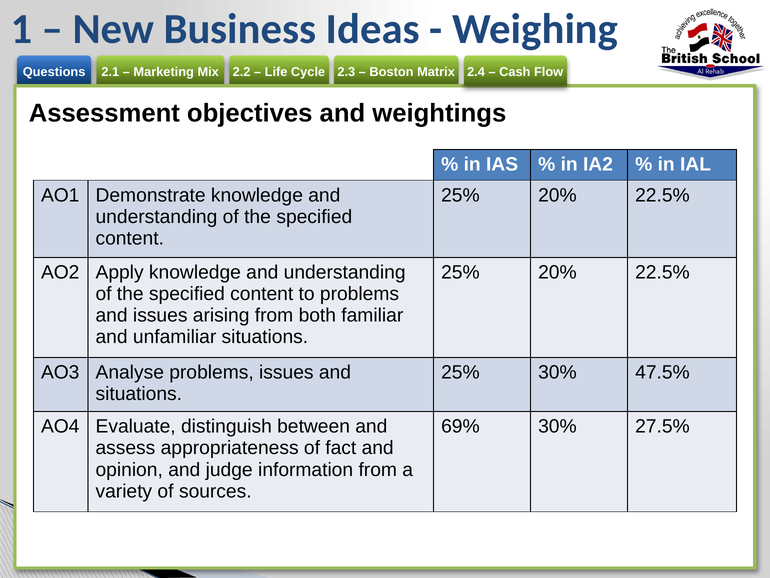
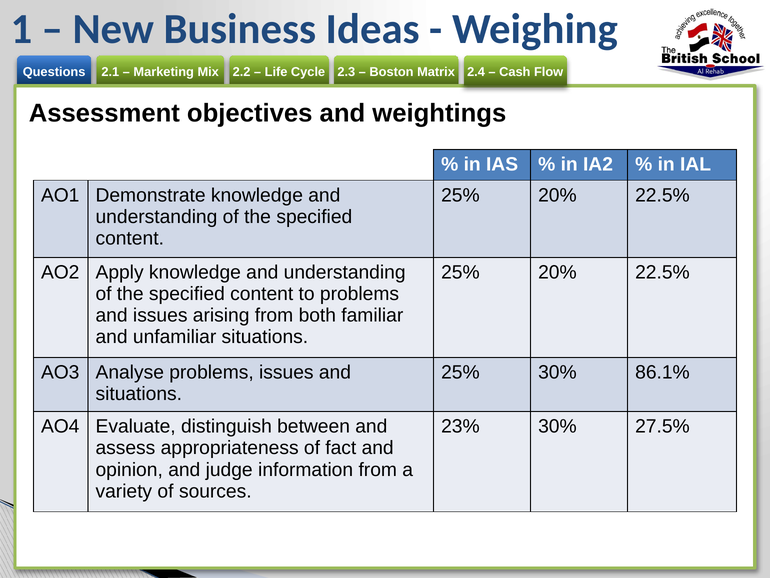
47.5%: 47.5% -> 86.1% (662, 372)
69%: 69% -> 23% (460, 426)
